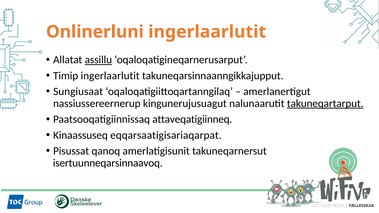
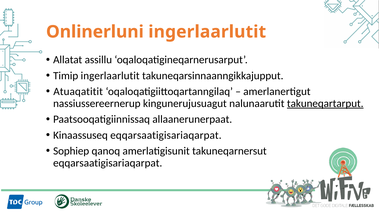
assillu underline: present -> none (98, 60)
Sungiusaat: Sungiusaat -> Atuaqatitit (78, 92)
attaveqatigiinneq: attaveqatigiinneq -> allaanerunerpaat (192, 119)
Pisussat: Pisussat -> Sophiep (71, 151)
isertuunneqarsinnaavoq: isertuunneqarsinnaavoq -> eqqarsaatigisariaqarpat (108, 163)
